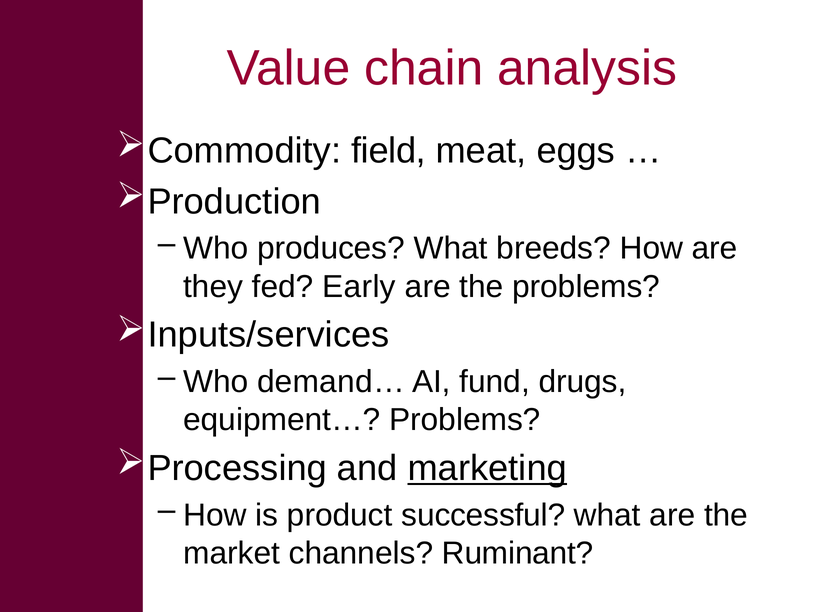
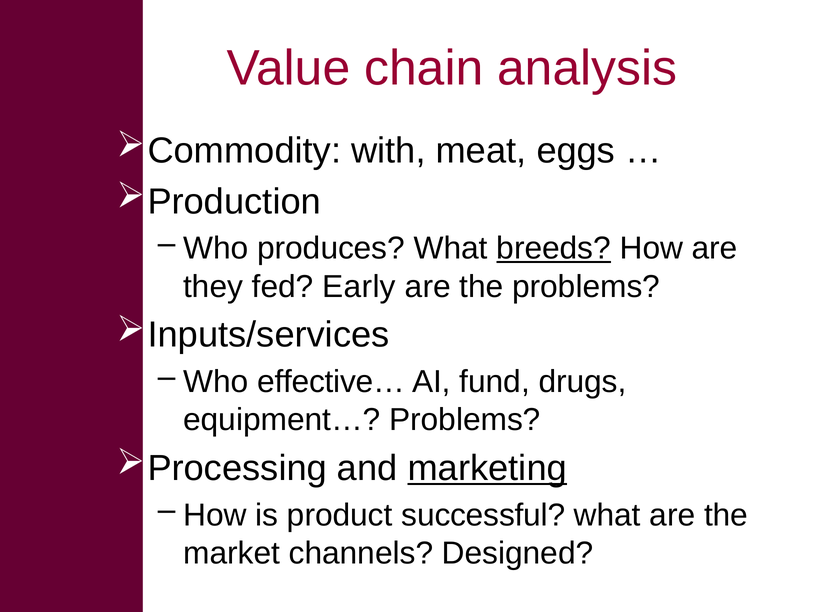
field: field -> with (388, 151)
breeds underline: none -> present (554, 248)
demand…: demand… -> effective… (331, 382)
Ruminant: Ruminant -> Designed (518, 553)
